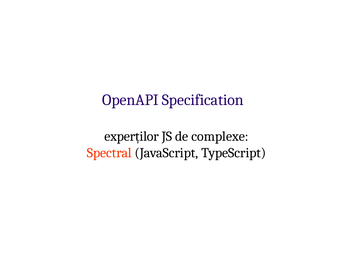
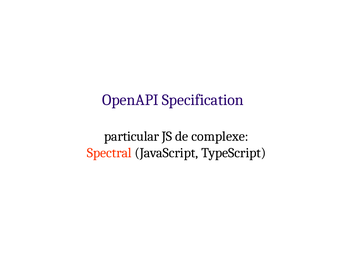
experților: experților -> particular (132, 136)
